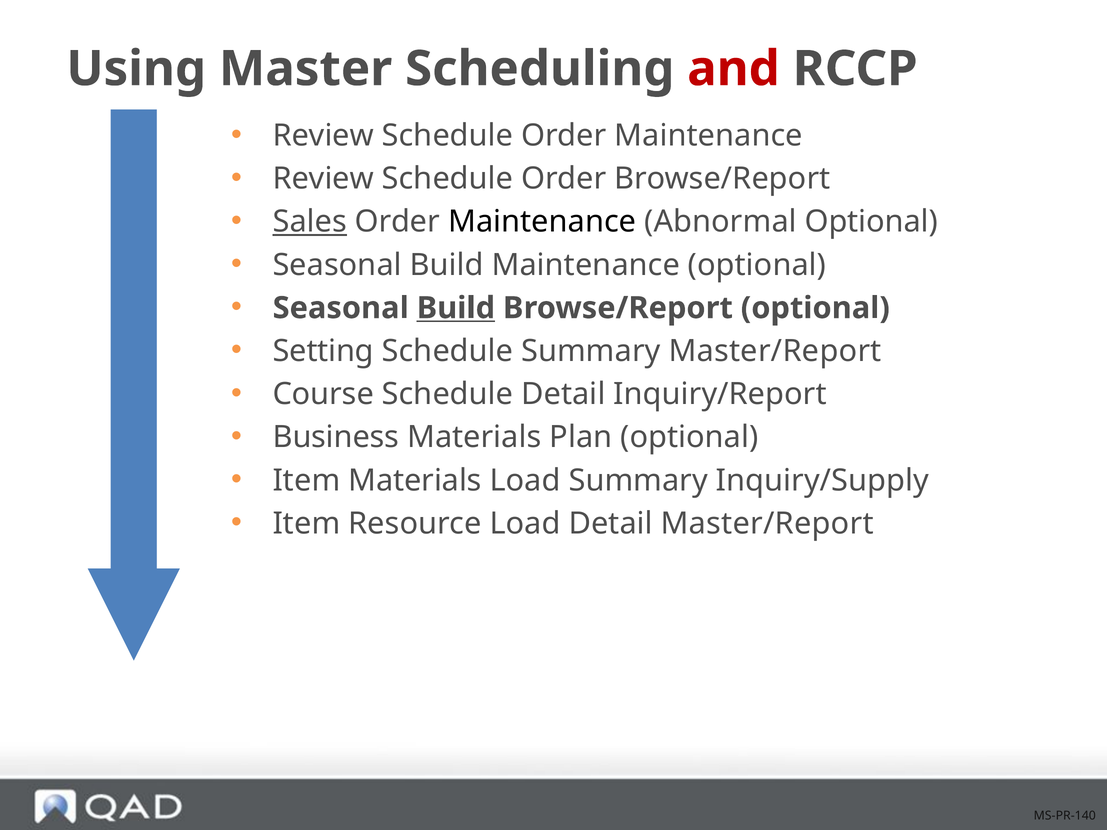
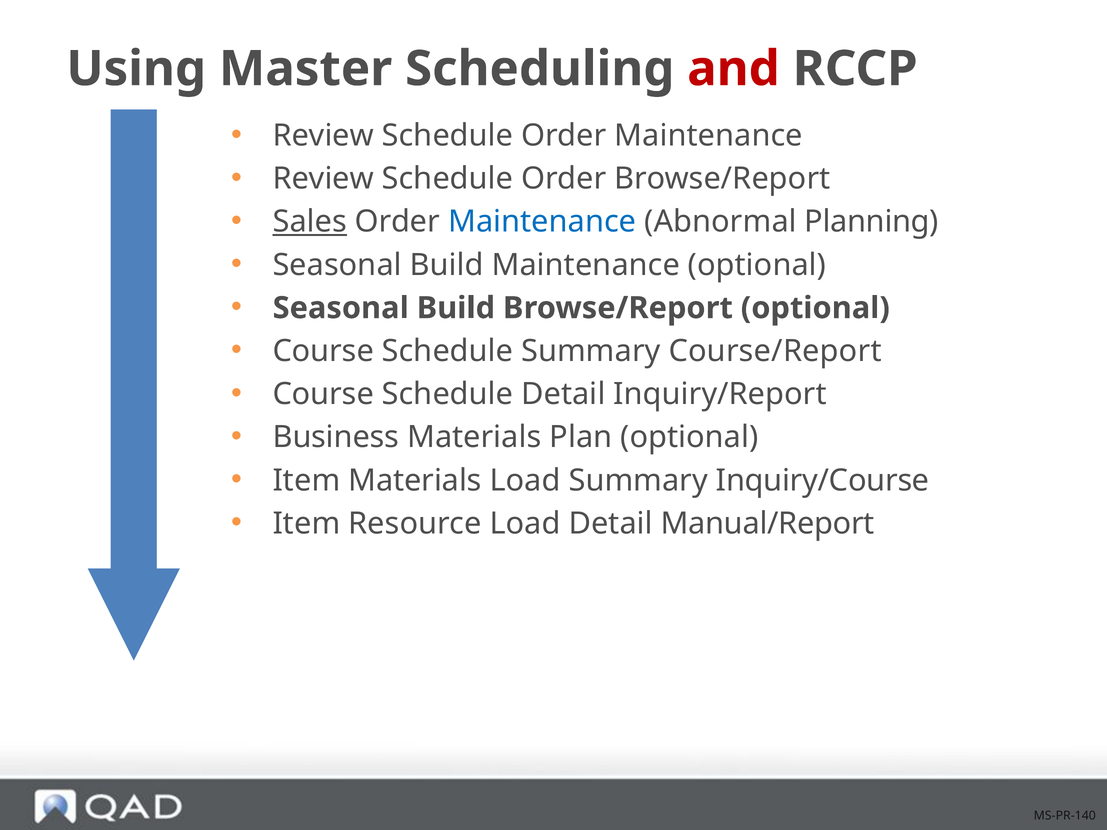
Maintenance colour: black -> blue (542, 222)
Abnormal Optional: Optional -> Planning (871, 222)
Build underline: present -> none (456, 308)
Setting: Setting -> Course (323, 351)
Summary Master/Report: Master/Report -> Course/Report (775, 351)
Inquiry/Supply: Inquiry/Supply -> Inquiry/Course (823, 480)
Detail Master/Report: Master/Report -> Manual/Report (768, 524)
